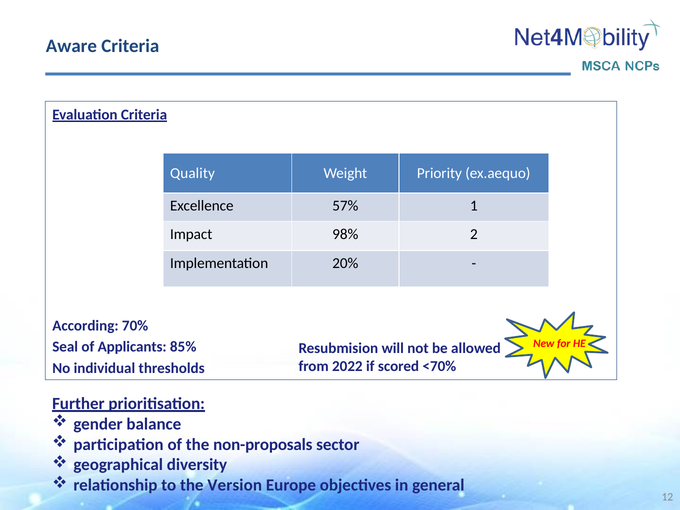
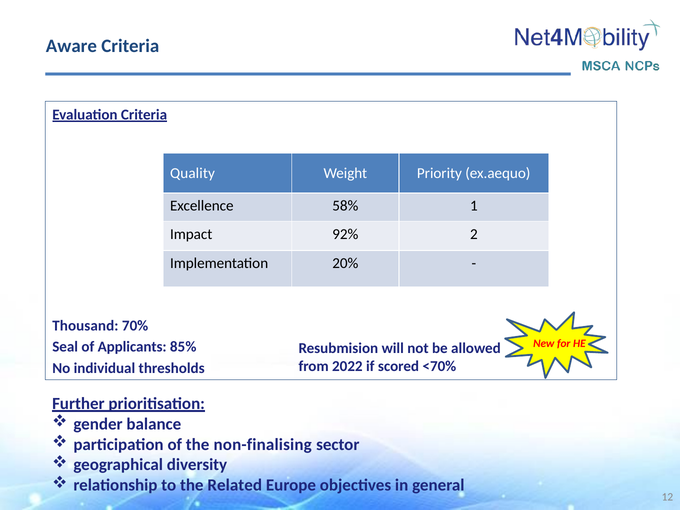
57%: 57% -> 58% (345, 206)
98%: 98% -> 92% (345, 234)
According: According -> Thousand (85, 326)
non-proposals: non-proposals -> non-finalising (263, 444)
Version: Version -> Related (235, 485)
